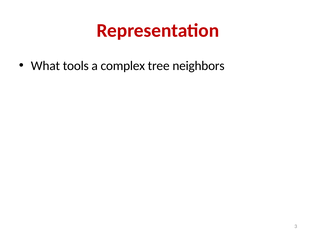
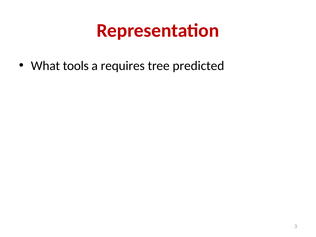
complex: complex -> requires (123, 66)
neighbors: neighbors -> predicted (198, 66)
